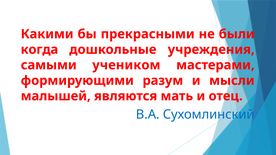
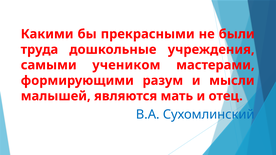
когда: когда -> труда (39, 50)
